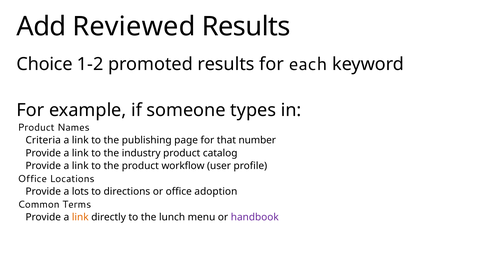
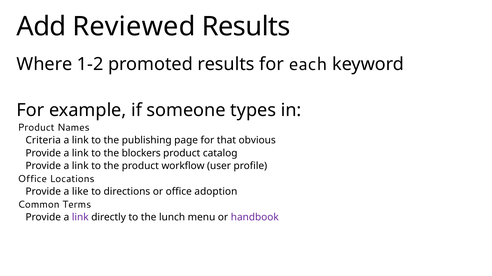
Choice: Choice -> Where (44, 64)
number: number -> obvious (257, 141)
industry: industry -> blockers (141, 154)
lots: lots -> like (80, 192)
link colour: orange -> purple (80, 218)
